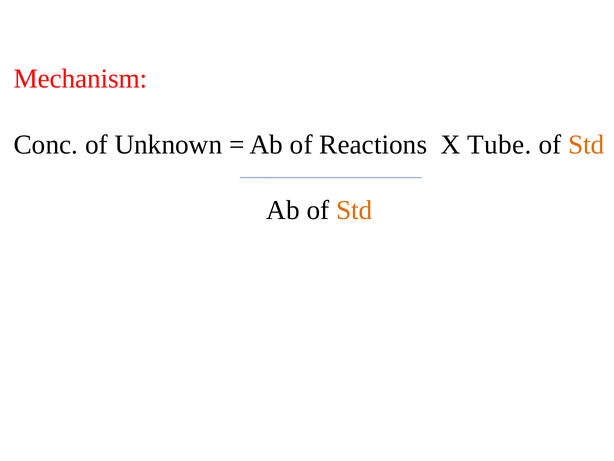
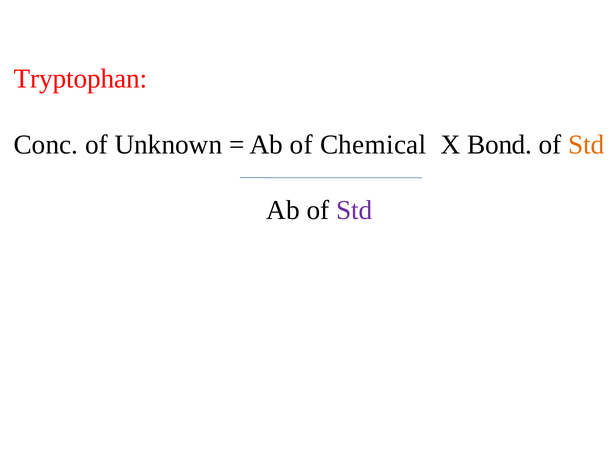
Mechanism: Mechanism -> Tryptophan (80, 79)
Reactions: Reactions -> Chemical (373, 144)
Tube: Tube -> Bond (500, 144)
Std colour: orange -> purple (354, 210)
